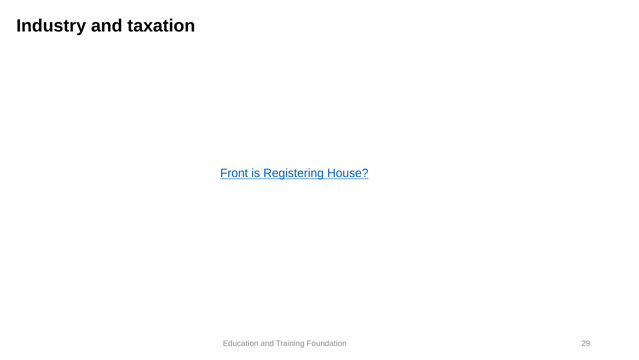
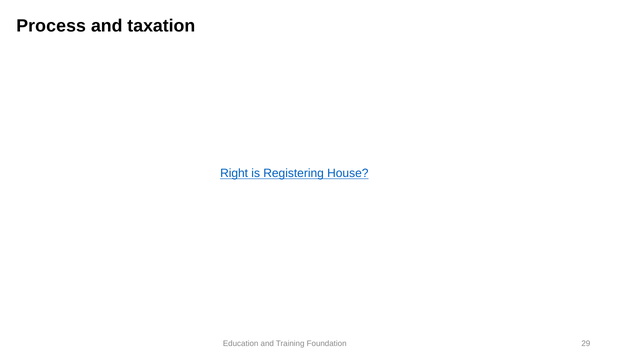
Industry: Industry -> Process (51, 26)
Front: Front -> Right (234, 173)
